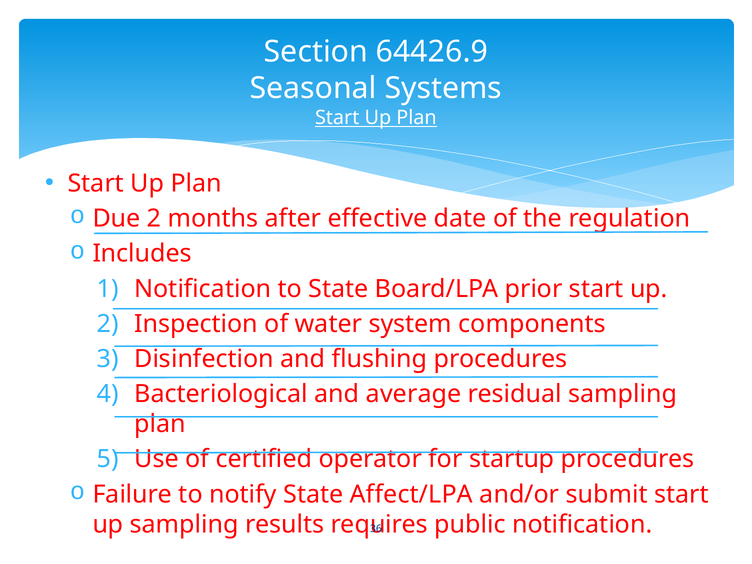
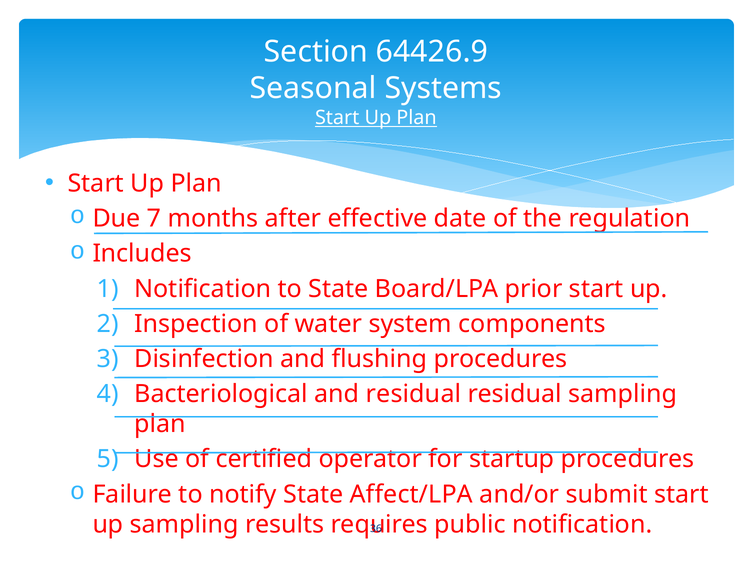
Due 2: 2 -> 7 (154, 219)
and average: average -> residual (414, 394)
